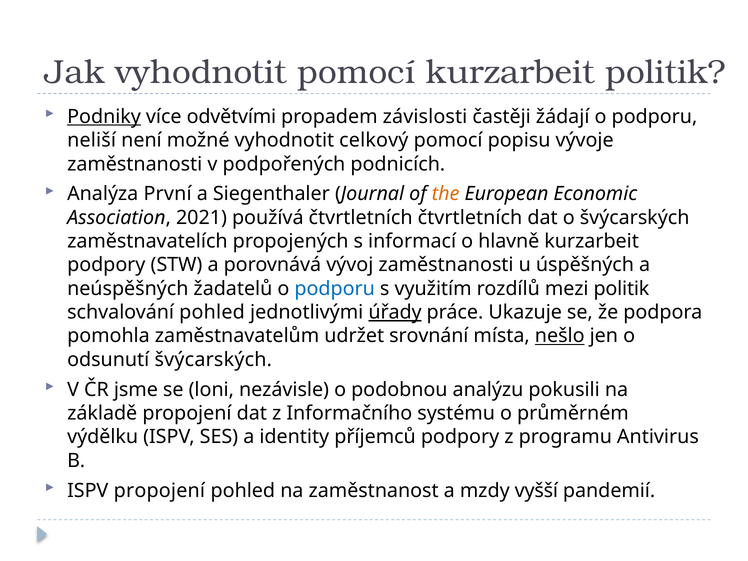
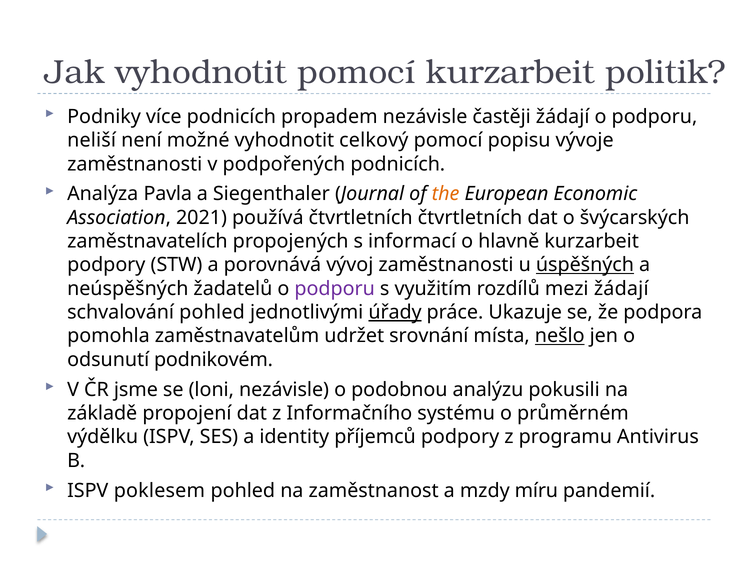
Podniky underline: present -> none (104, 117)
více odvětvími: odvětvími -> podnicích (231, 117)
propadem závislosti: závislosti -> nezávisle (425, 117)
První: První -> Pavla (168, 194)
úspěšných underline: none -> present (585, 265)
podporu colour: blue -> purple (335, 289)
mezi politik: politik -> žádají (621, 289)
odsunutí švýcarských: švýcarských -> podnikovém (213, 360)
ISPV propojení: propojení -> poklesem (159, 491)
vyšší: vyšší -> míru (536, 491)
